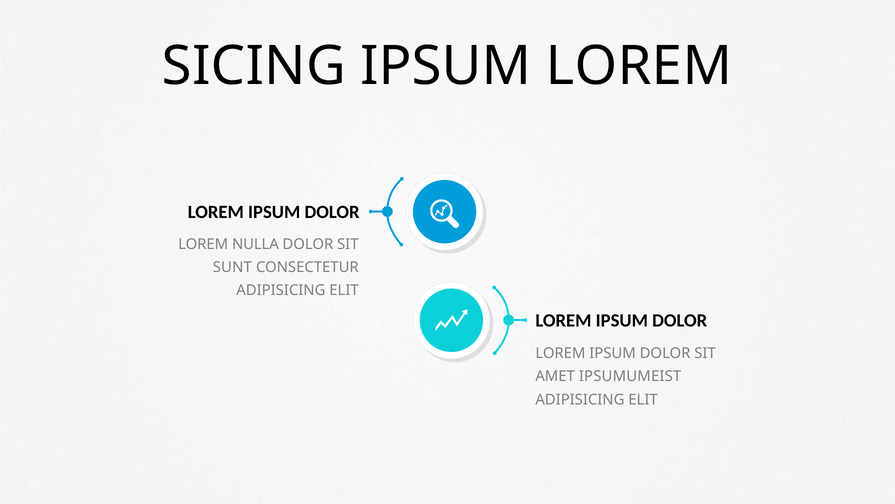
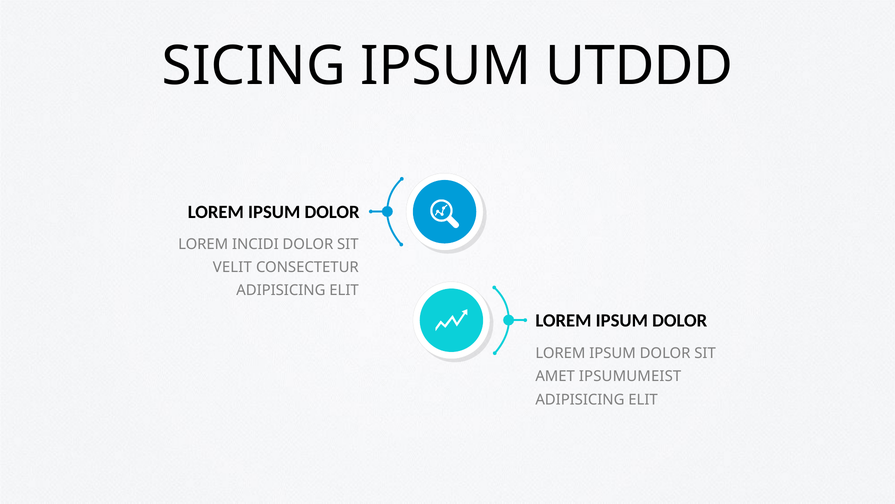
IPSUM LOREM: LOREM -> UTDDD (639, 66)
NULLA: NULLA -> INCIDI (255, 244)
SUNT: SUNT -> VELIT (232, 267)
